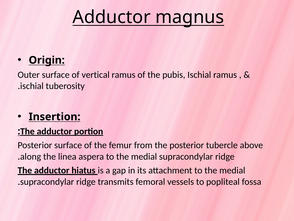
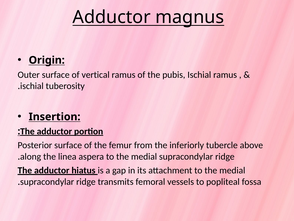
the posterior: posterior -> inferiorly (187, 145)
